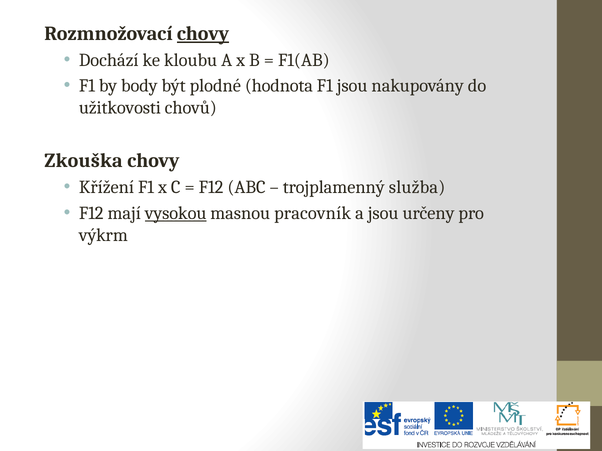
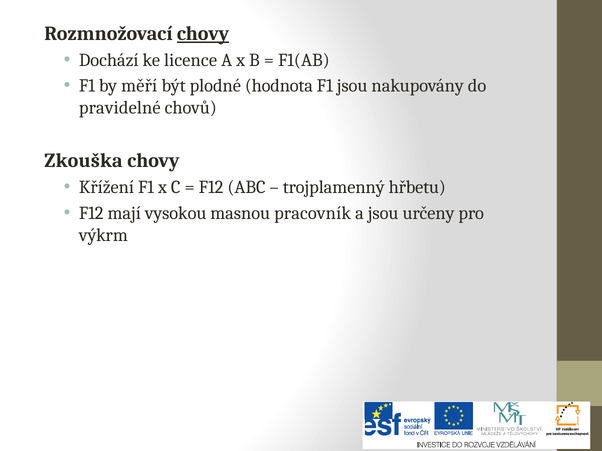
kloubu: kloubu -> licence (191, 60)
body: body -> měří (139, 86)
užitkovosti: užitkovosti -> pravidelné (120, 108)
služba: služba -> hřbetu (417, 188)
vysokou underline: present -> none (176, 213)
